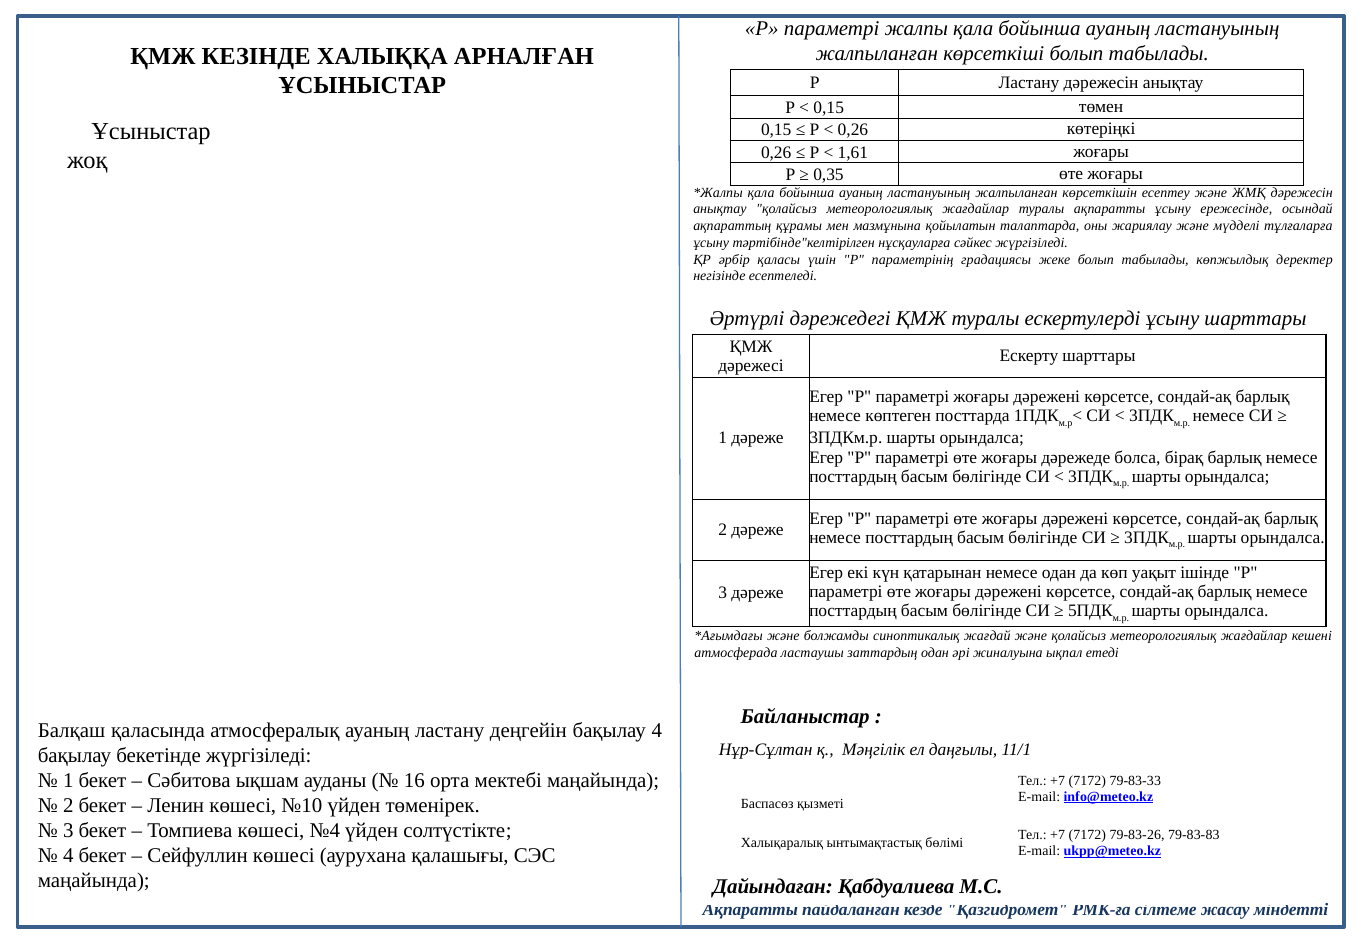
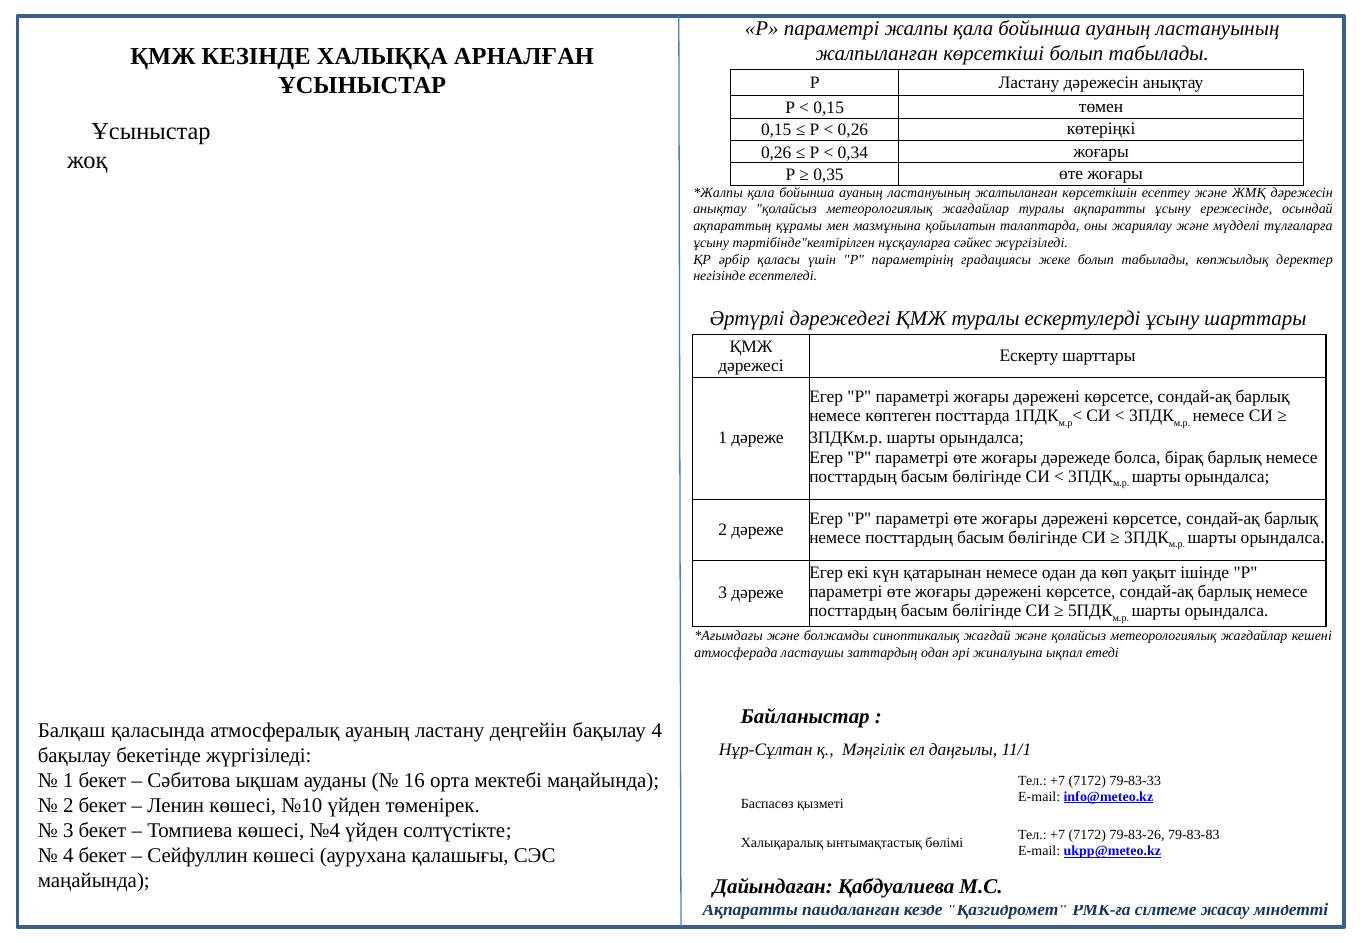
1,61: 1,61 -> 0,34 (853, 152)
